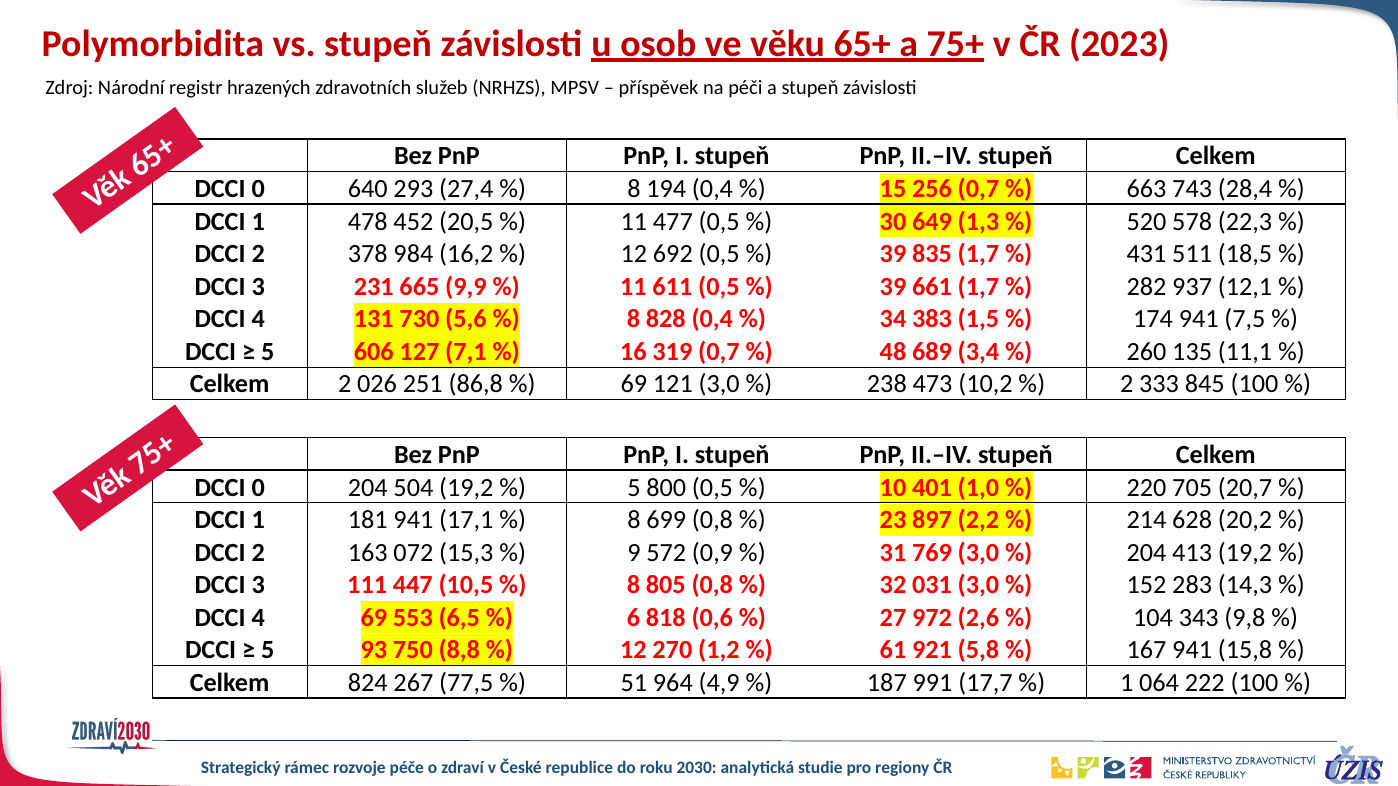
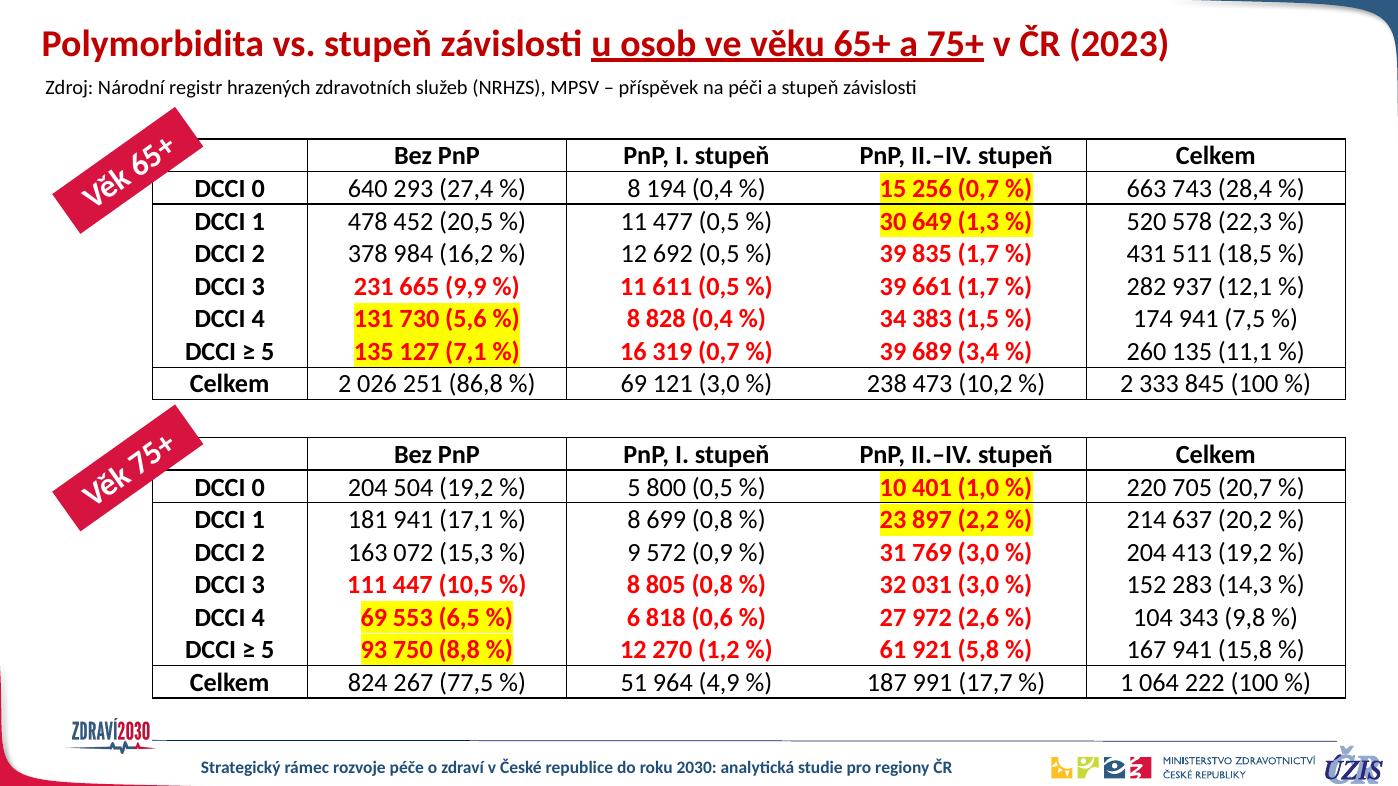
5 606: 606 -> 135 (374, 352)
48: 48 -> 39 (893, 352)
628: 628 -> 637 (1192, 520)
